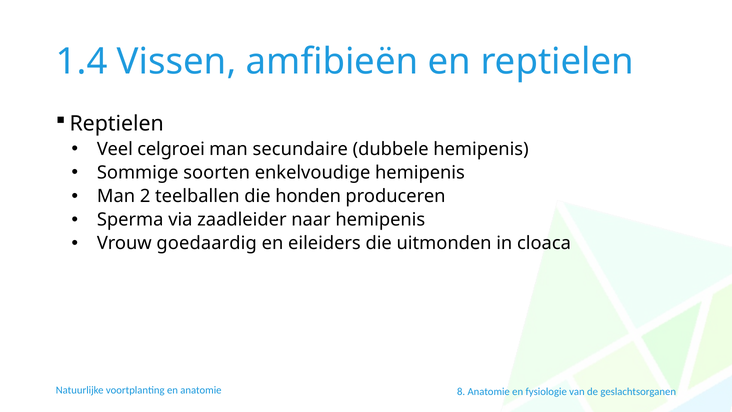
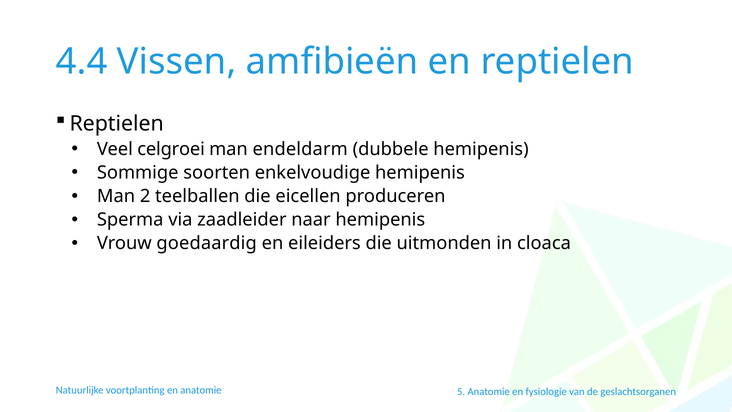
1.4: 1.4 -> 4.4 (82, 61)
secundaire: secundaire -> endeldarm (300, 149)
honden: honden -> eicellen (308, 196)
8: 8 -> 5 (461, 391)
